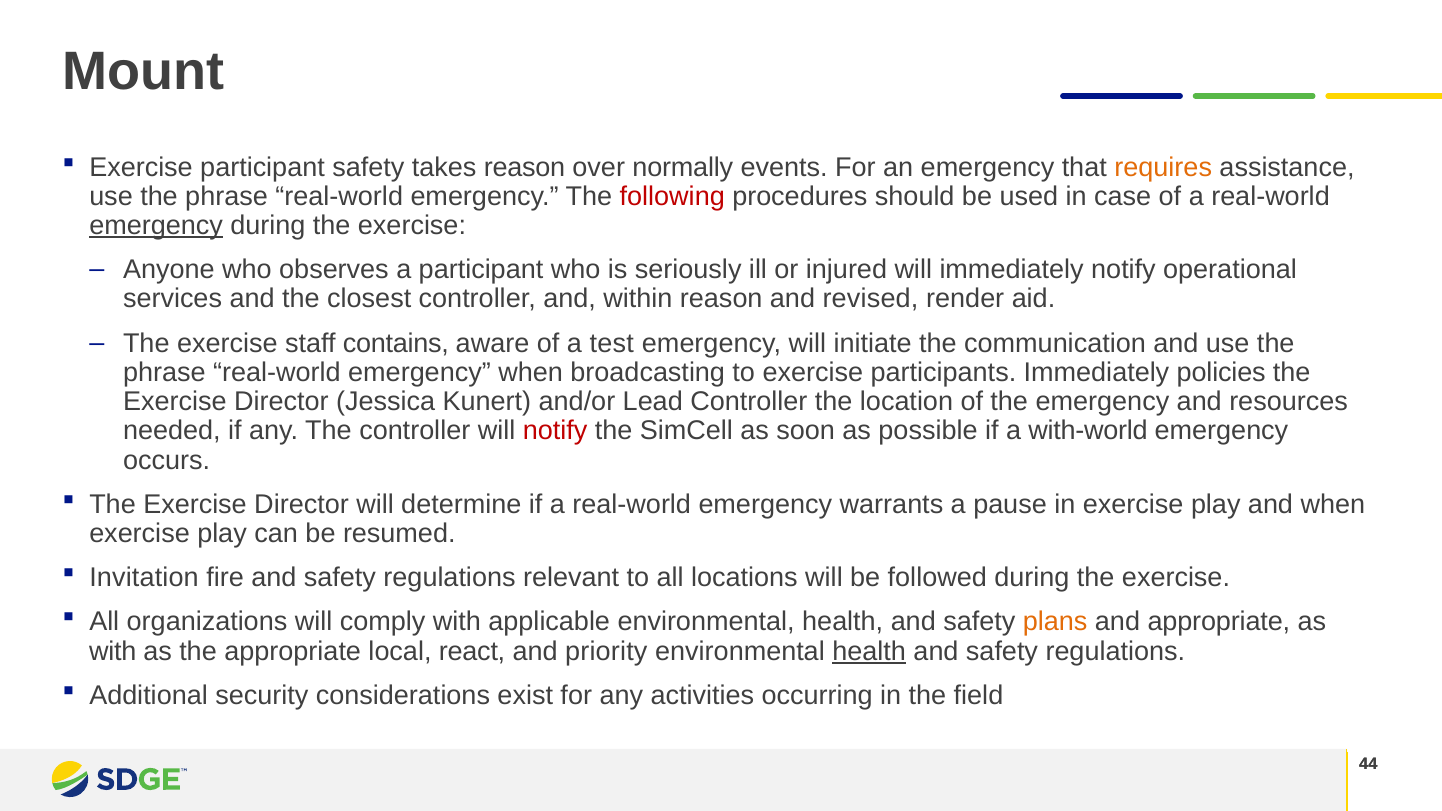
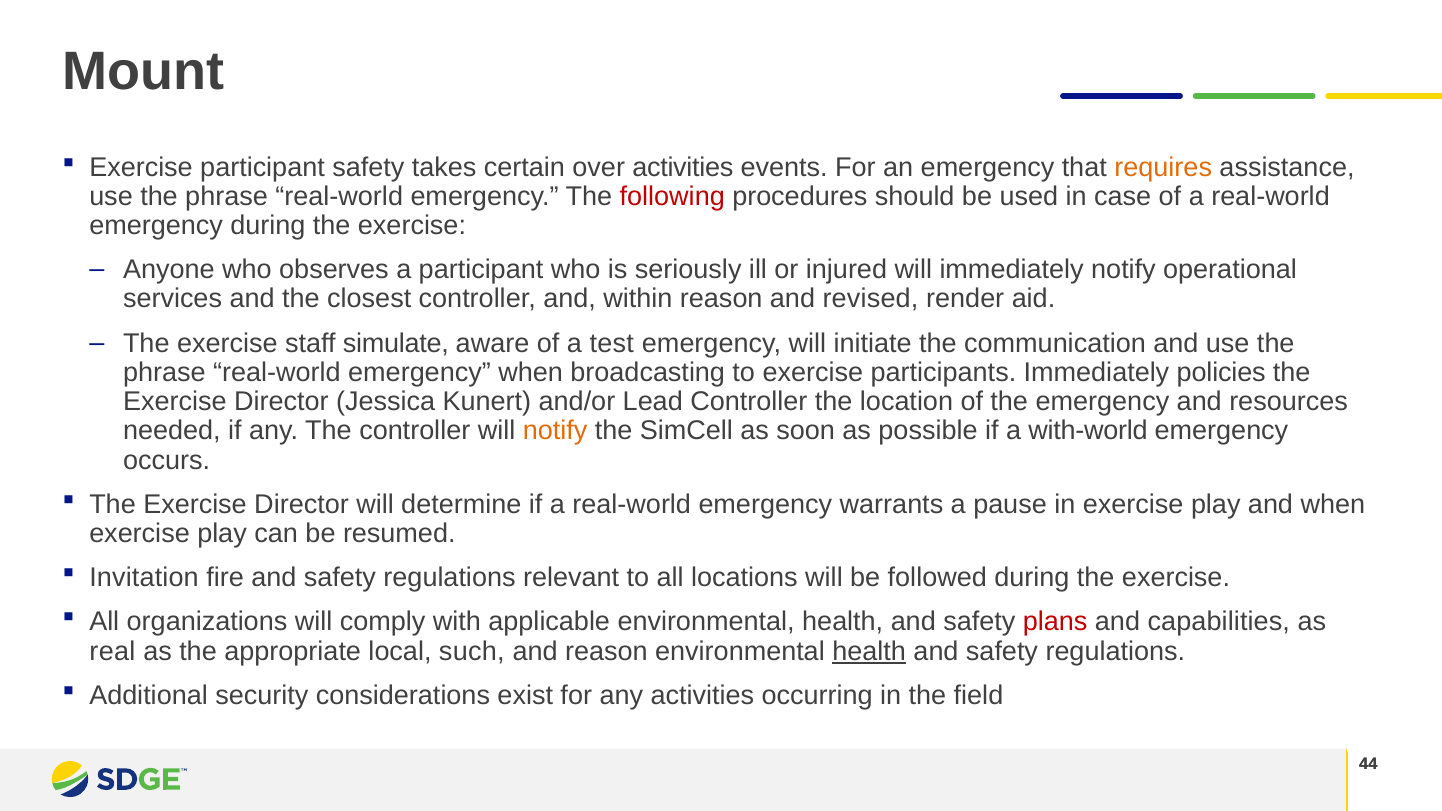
takes reason: reason -> certain (524, 167)
over normally: normally -> activities (683, 167)
emergency underline: present -> none (156, 226)
contains: contains -> simulate (396, 343)
notify colour: red -> orange (555, 431)
plans colour: orange -> red (1055, 622)
and appropriate: appropriate -> capabilities (1219, 622)
with: with -> real (112, 651)
react: react -> such (472, 651)
and priority: priority -> reason (606, 651)
